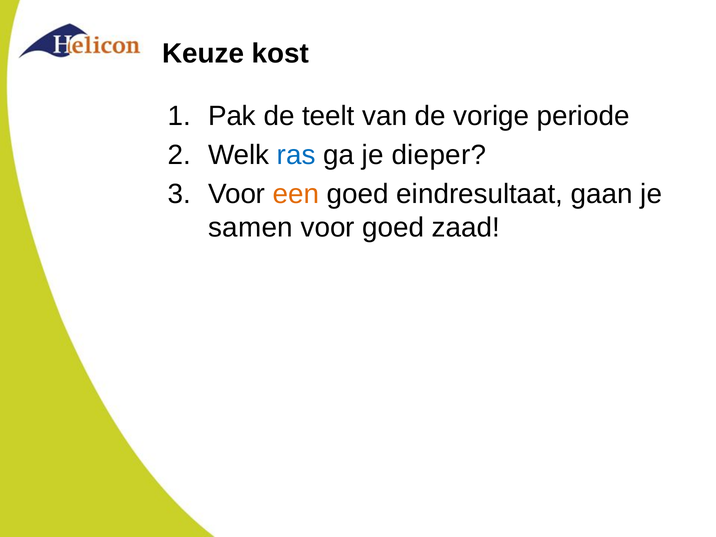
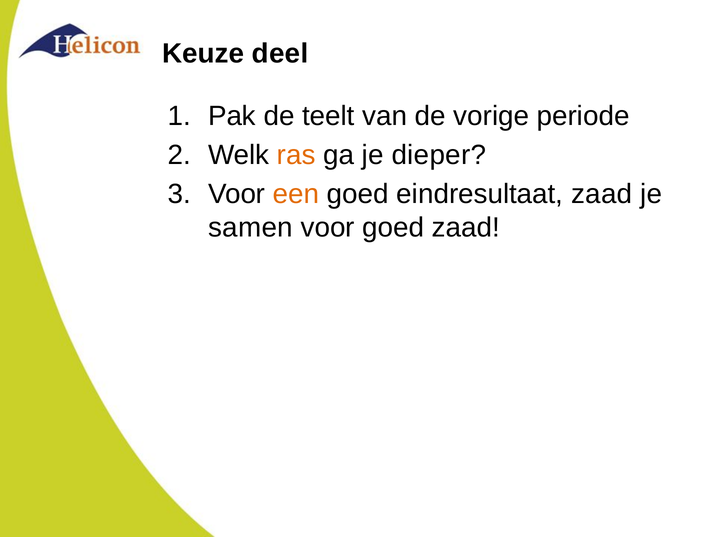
kost: kost -> deel (280, 53)
ras colour: blue -> orange (296, 155)
eindresultaat gaan: gaan -> zaad (602, 194)
